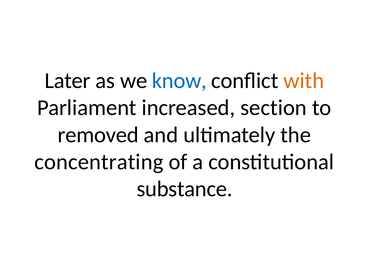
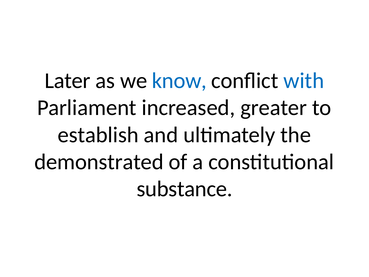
with colour: orange -> blue (304, 81)
section: section -> greater (274, 108)
removed: removed -> establish (98, 135)
concentrating: concentrating -> demonstrated (99, 162)
